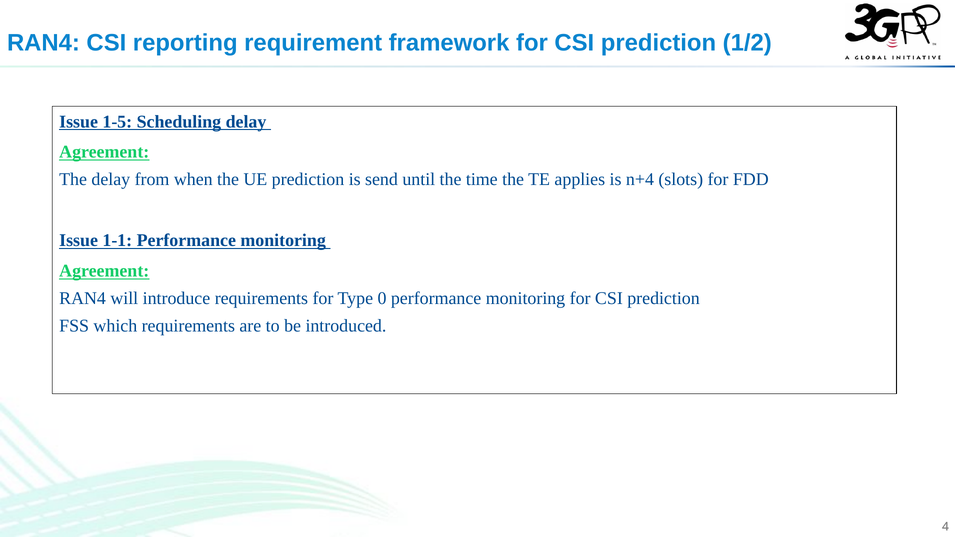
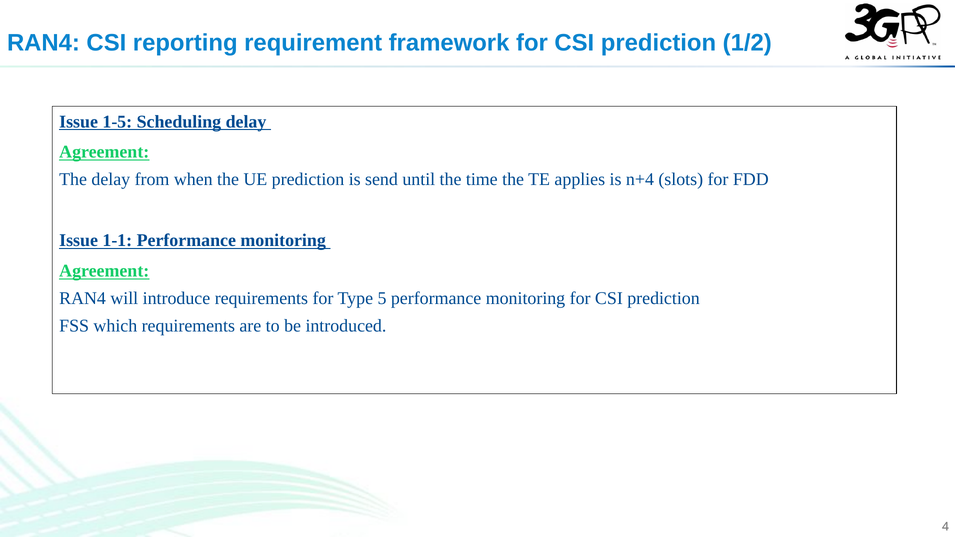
0: 0 -> 5 (382, 298)
